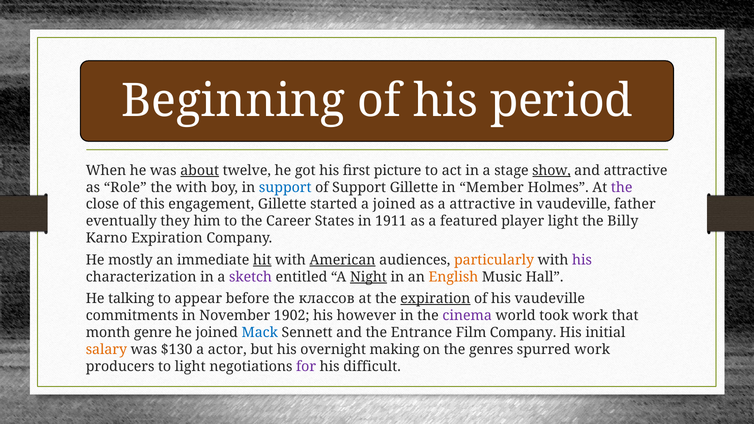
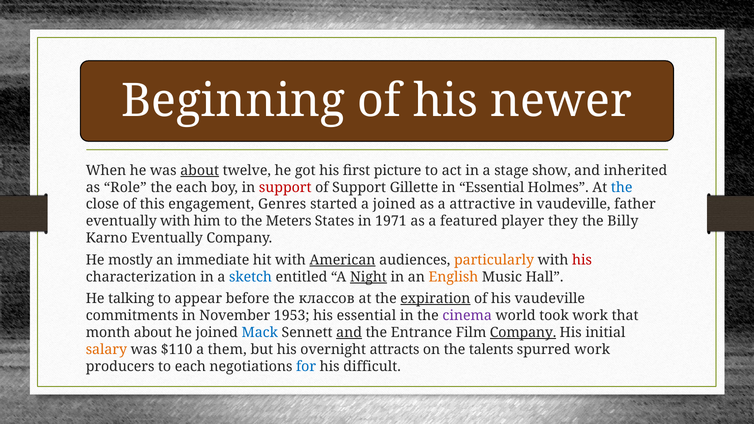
period: period -> newer (561, 101)
show underline: present -> none (552, 170)
and attractive: attractive -> inherited (635, 170)
the with: with -> each (192, 187)
support colour: blue -> red (285, 187)
in Member: Member -> Essential (492, 187)
the colour: purple -> blue (622, 187)
engagement Gillette: Gillette -> Genres (282, 204)
eventually they: they -> with (175, 221)
Career: Career -> Meters (289, 221)
1911: 1911 -> 1971 (391, 221)
player light: light -> they (563, 221)
Karno Expiration: Expiration -> Eventually (167, 238)
hit underline: present -> none (262, 260)
his colour: purple -> red (582, 260)
sketch colour: purple -> blue (251, 277)
1902: 1902 -> 1953 (292, 316)
his however: however -> essential (366, 316)
month genre: genre -> about (153, 333)
and underline: none -> present (349, 333)
Company underline: none -> present (523, 333)
$130: $130 -> $110 (177, 350)
actor: actor -> them (227, 350)
making: making -> attracts (395, 350)
genres: genres -> talents (491, 350)
to light: light -> each (190, 366)
for colour: purple -> blue (306, 366)
